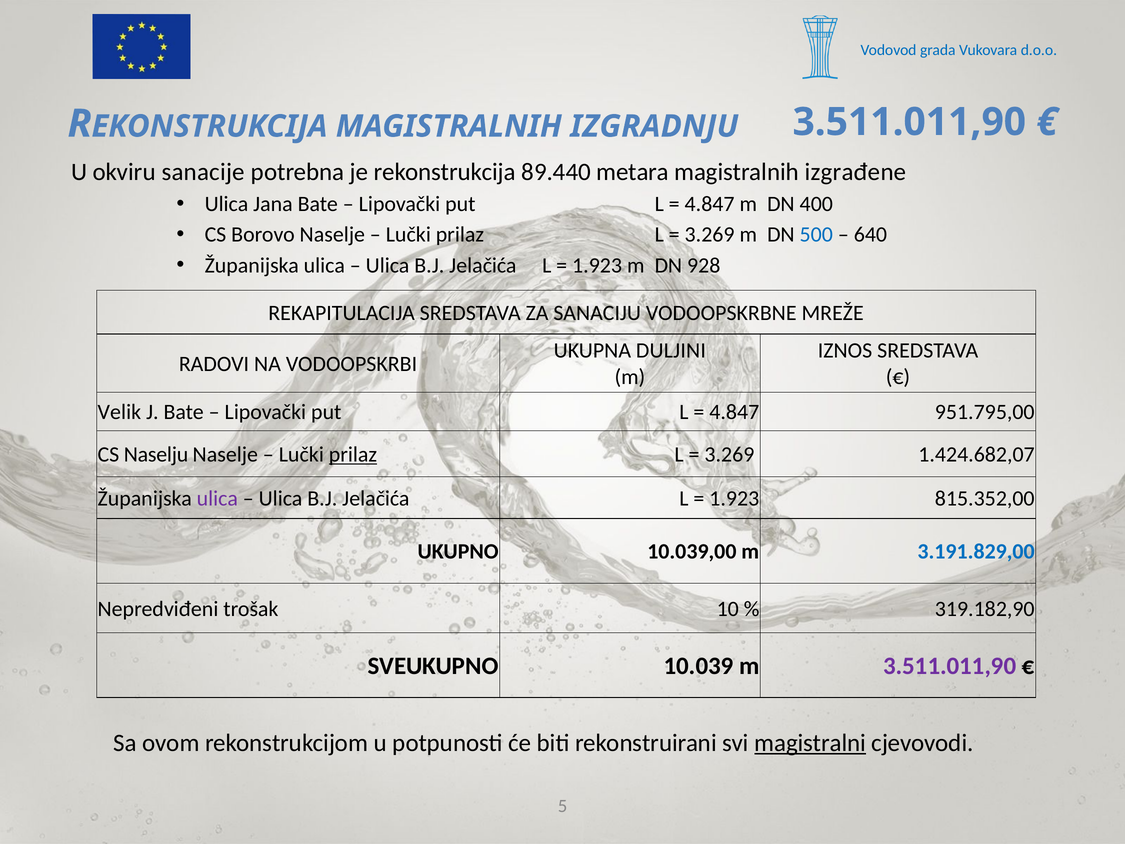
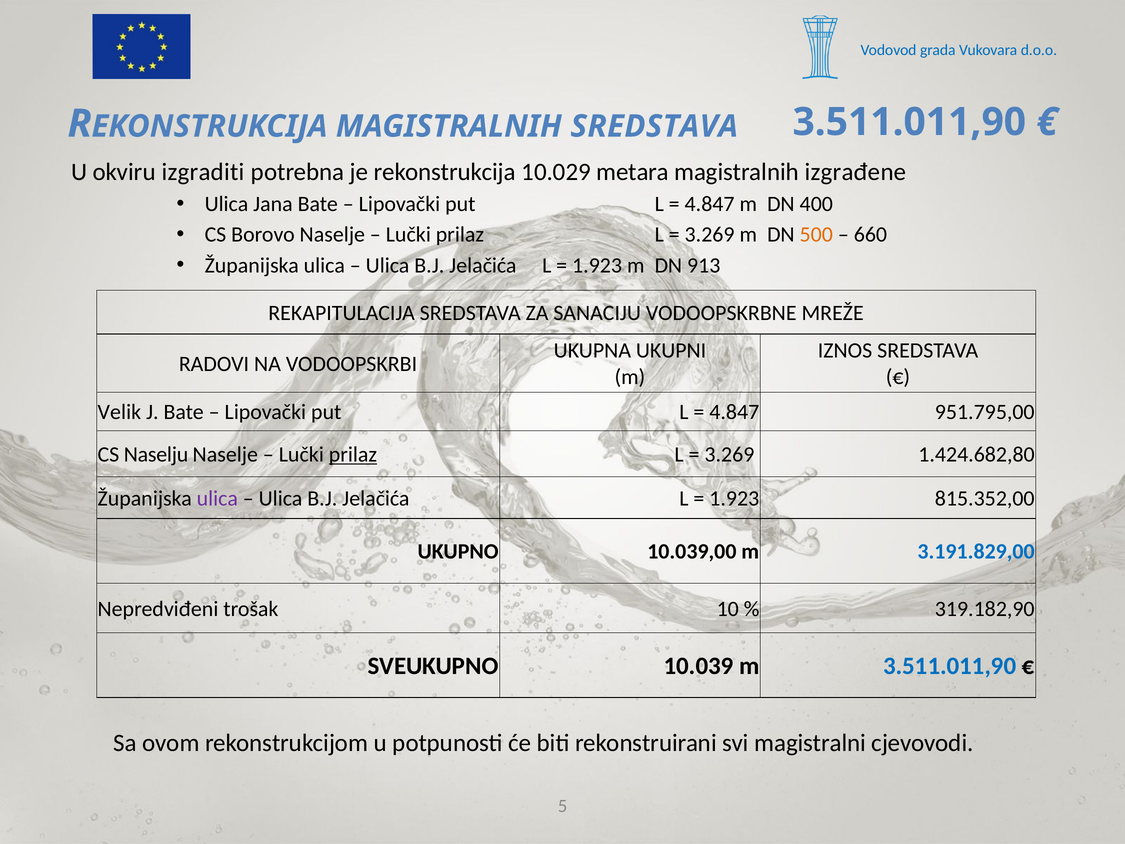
MAGISTRALNIH IZGRADNJU: IZGRADNJU -> SREDSTAVA (654, 126)
sanacije: sanacije -> izgraditi (203, 172)
89.440: 89.440 -> 10.029 (556, 172)
500 colour: blue -> orange (816, 235)
640: 640 -> 660 (870, 235)
928: 928 -> 913 (704, 265)
DULJINI: DULJINI -> UKUPNI (671, 350)
1.424.682,07: 1.424.682,07 -> 1.424.682,80 (977, 454)
3.511.011,90 colour: purple -> blue (950, 666)
magistralni underline: present -> none (810, 743)
